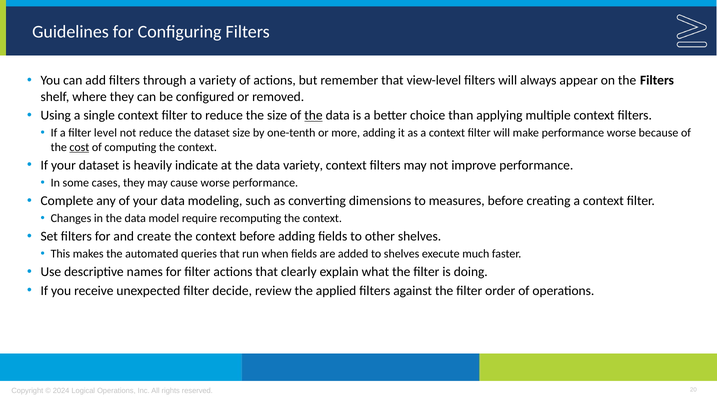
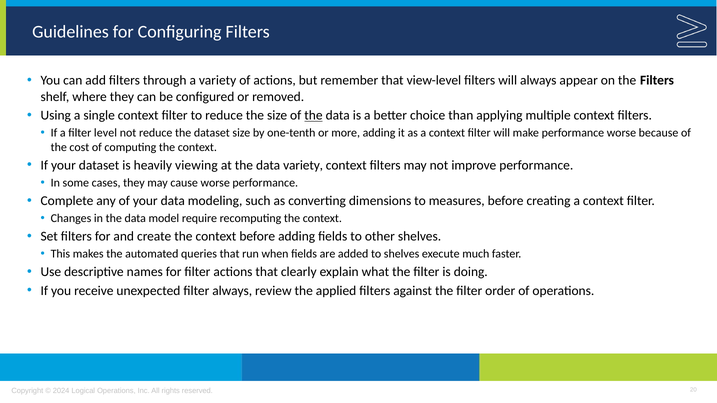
cost underline: present -> none (79, 147)
indicate: indicate -> viewing (196, 165)
filter decide: decide -> always (232, 291)
